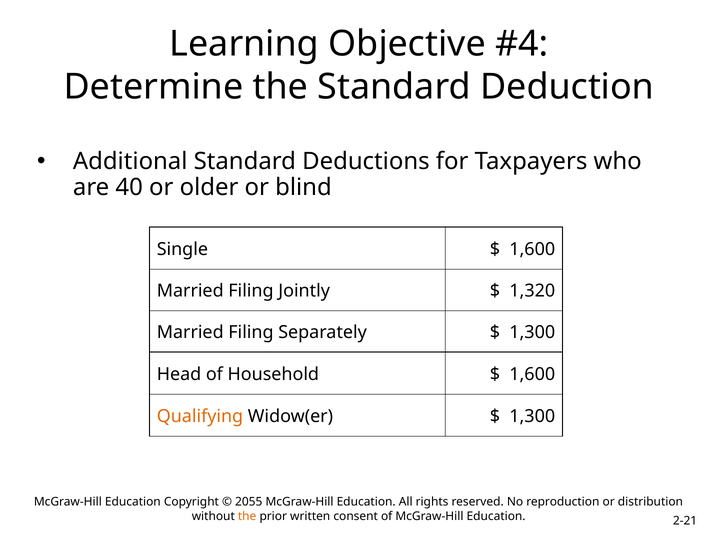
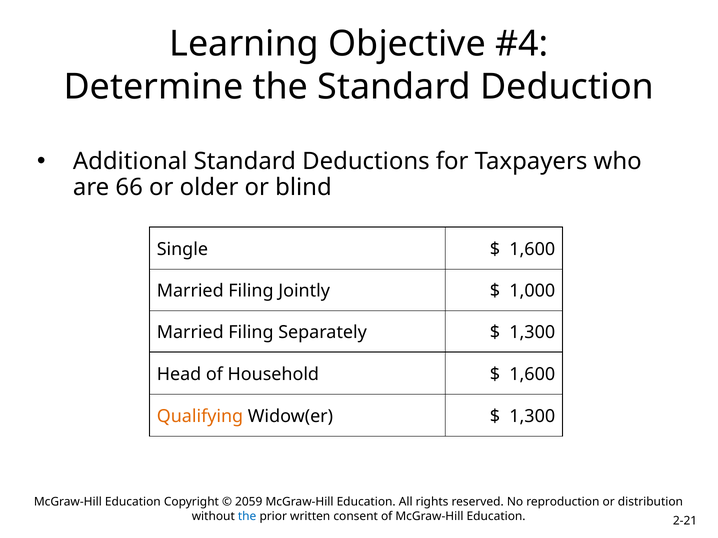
40: 40 -> 66 (129, 187)
1,320: 1,320 -> 1,000 (532, 291)
2055: 2055 -> 2059 (249, 502)
the colour: orange -> blue (247, 517)
